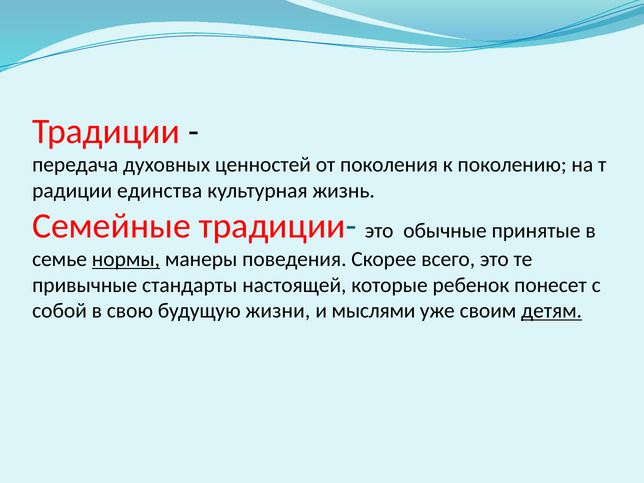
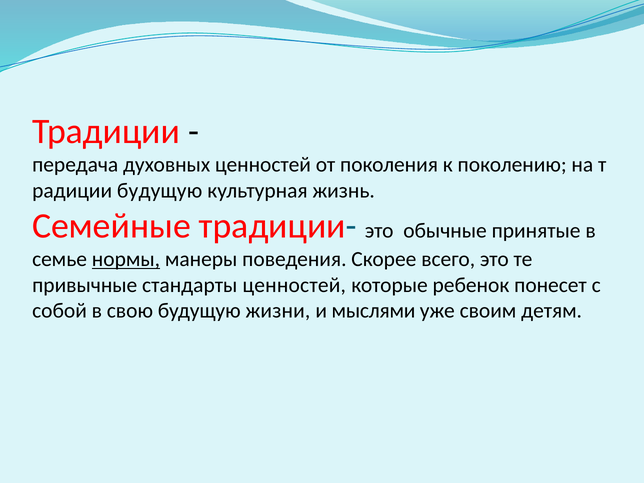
единства: единства -> будущую (160, 191)
стандарты настоящей: настоящей -> ценностей (294, 285)
детям underline: present -> none (552, 311)
